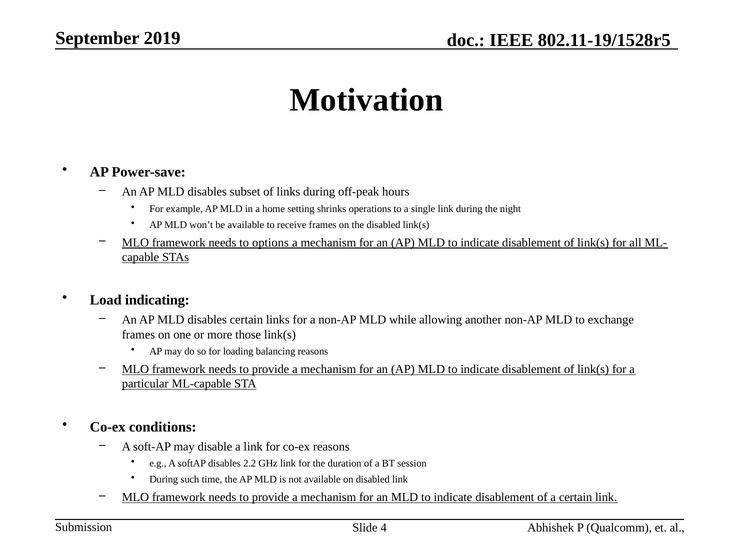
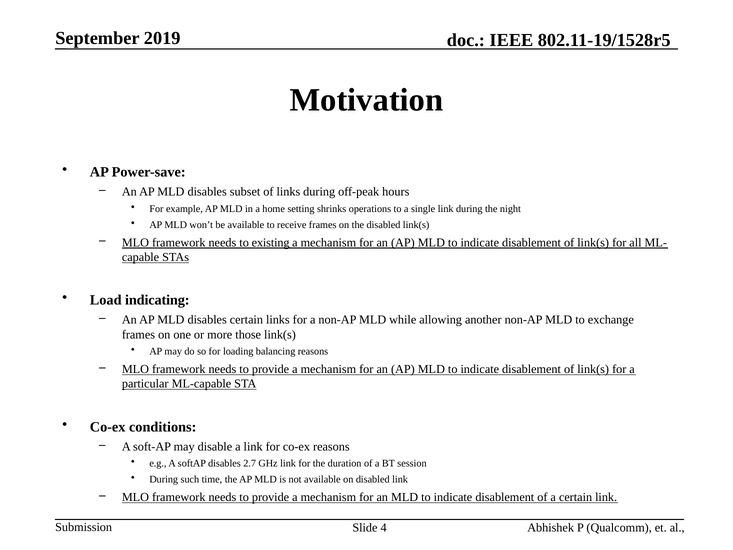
options: options -> existing (271, 242)
2.2: 2.2 -> 2.7 (250, 463)
